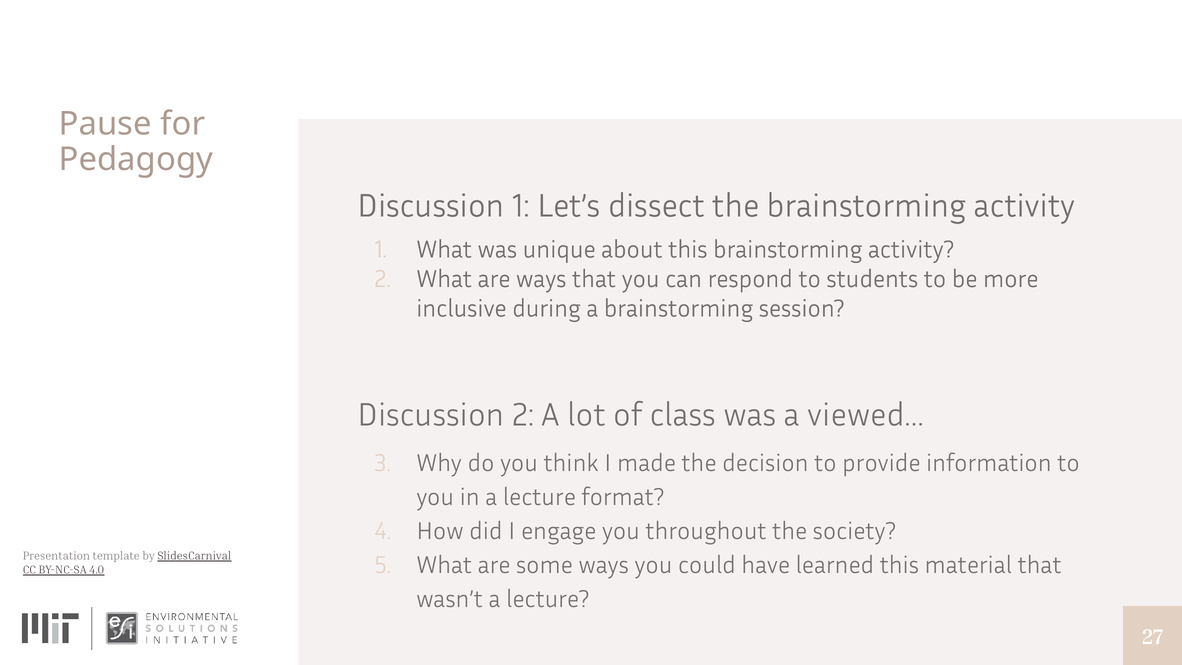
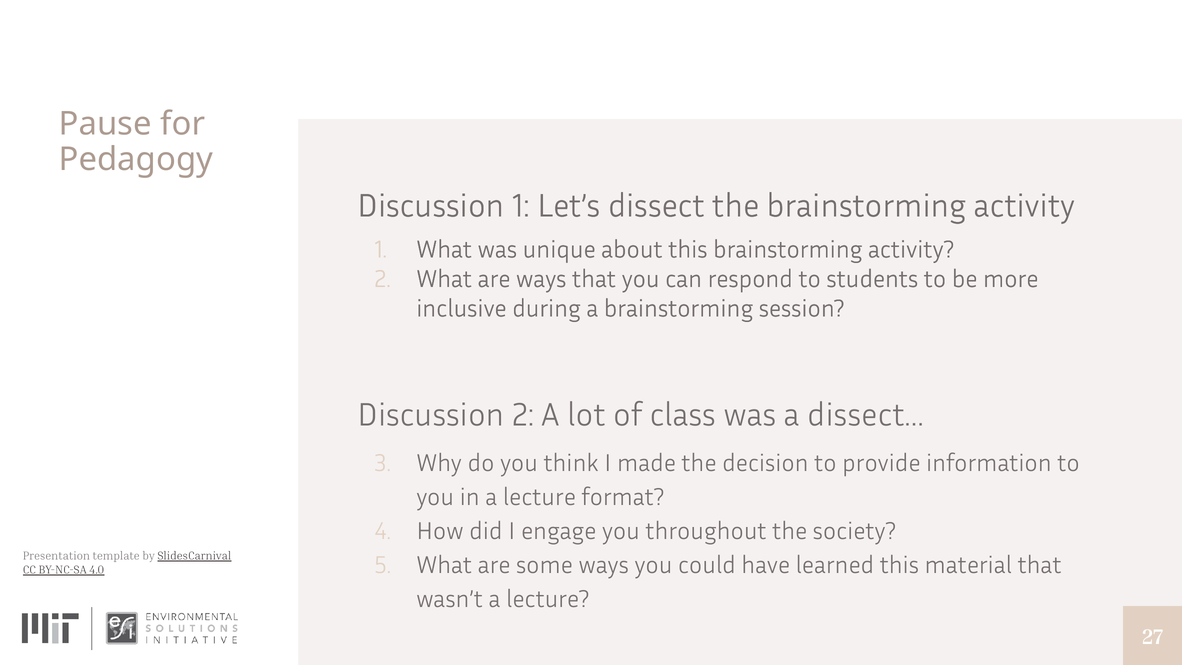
viewed…: viewed… -> dissect… (866, 415)
